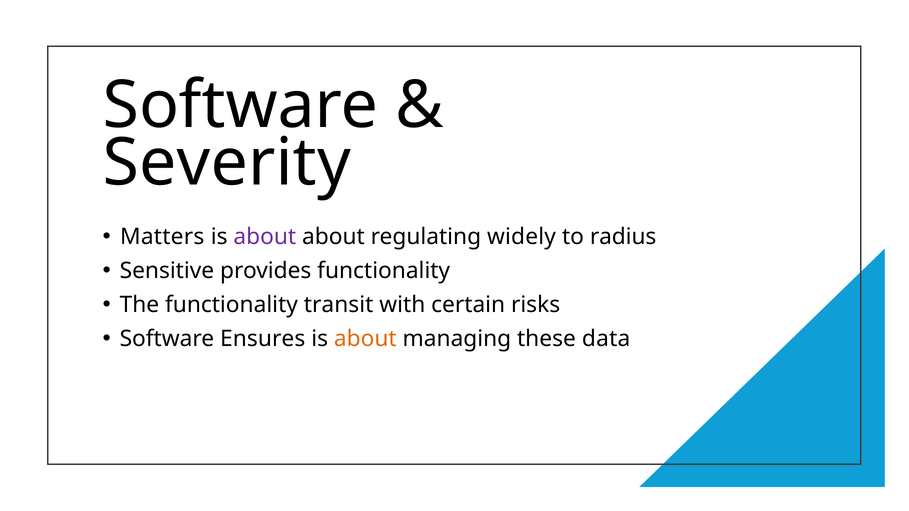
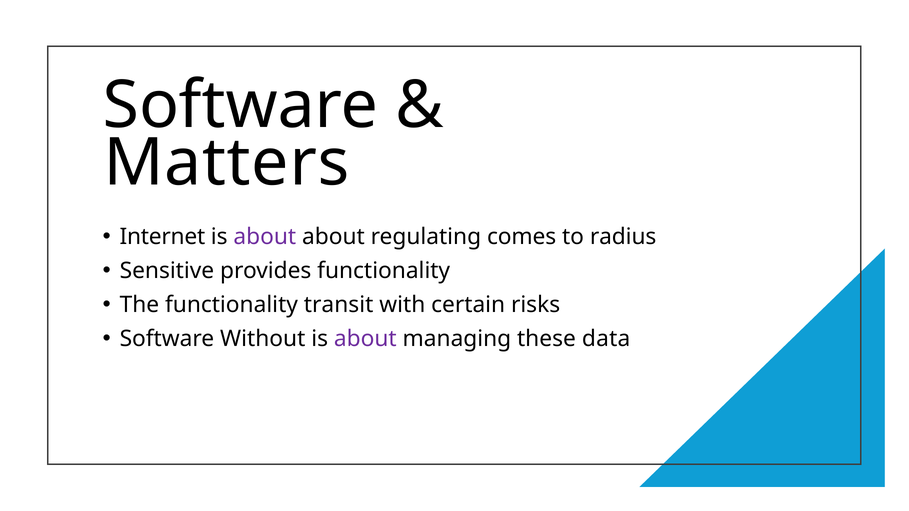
Severity: Severity -> Matters (226, 163)
Matters: Matters -> Internet (162, 237)
widely: widely -> comes (522, 237)
Ensures: Ensures -> Without (263, 339)
about colour: orange -> purple (365, 339)
